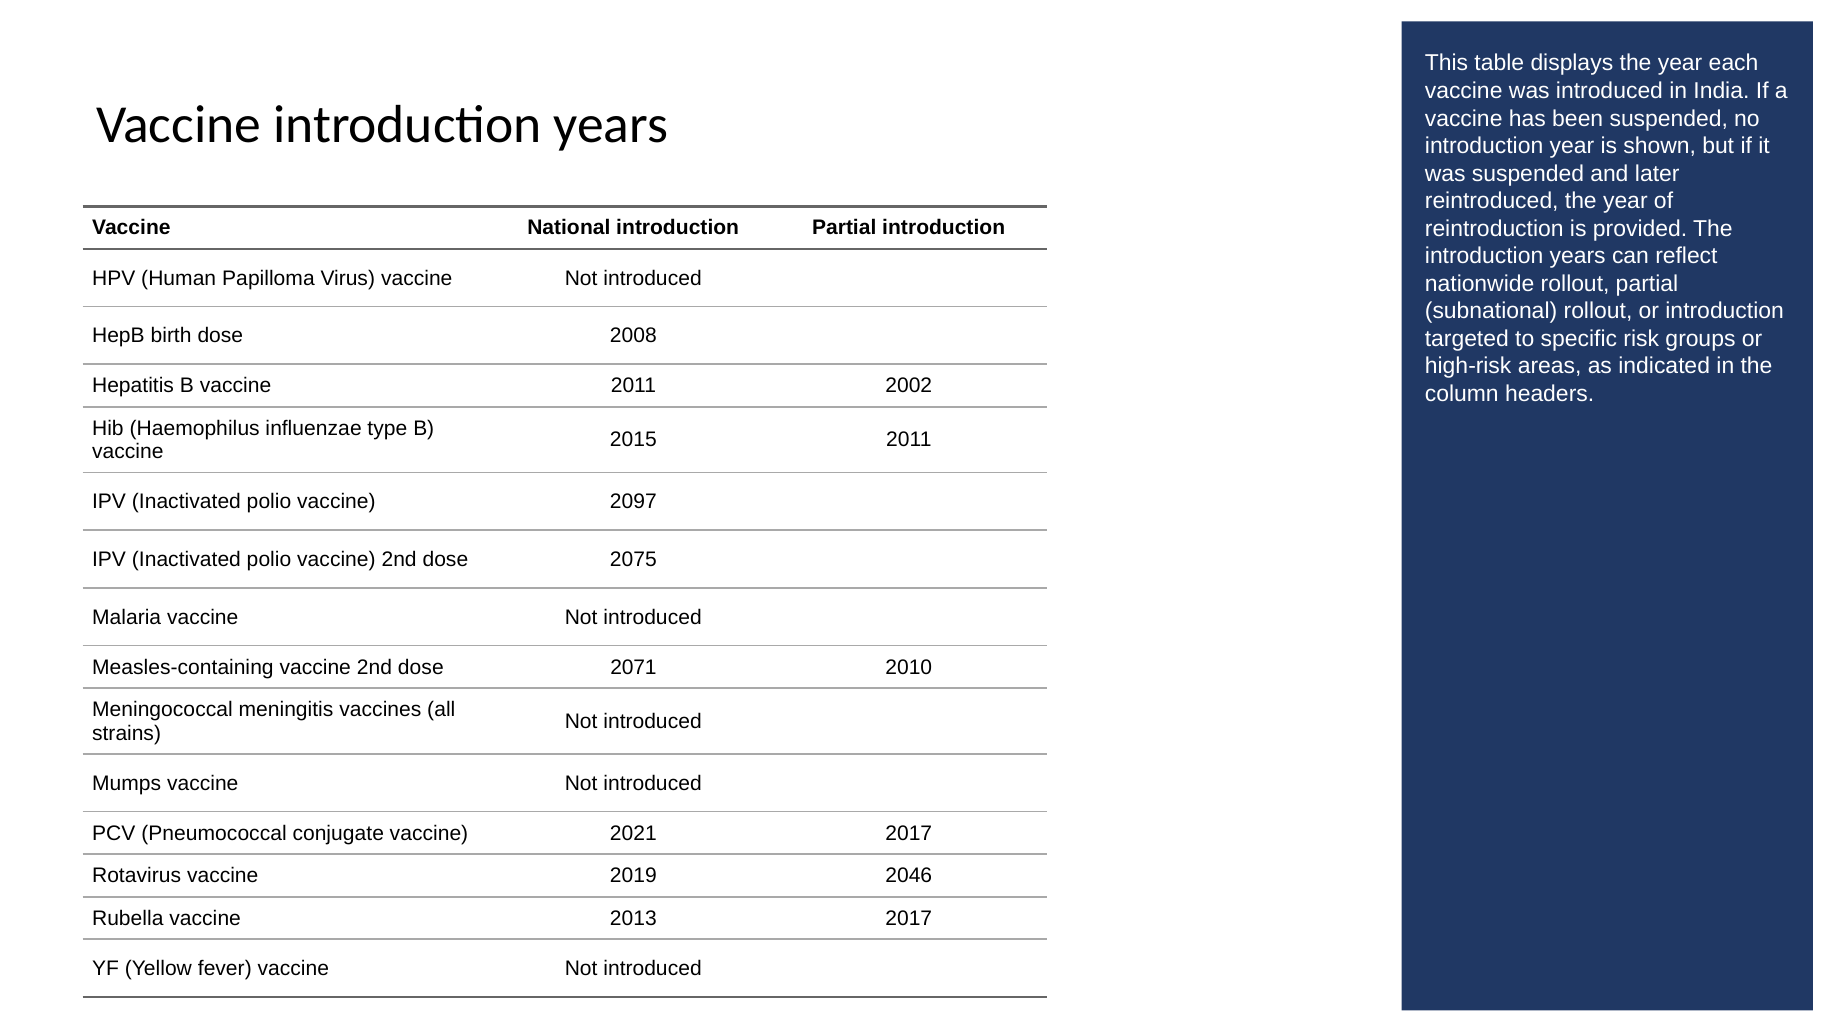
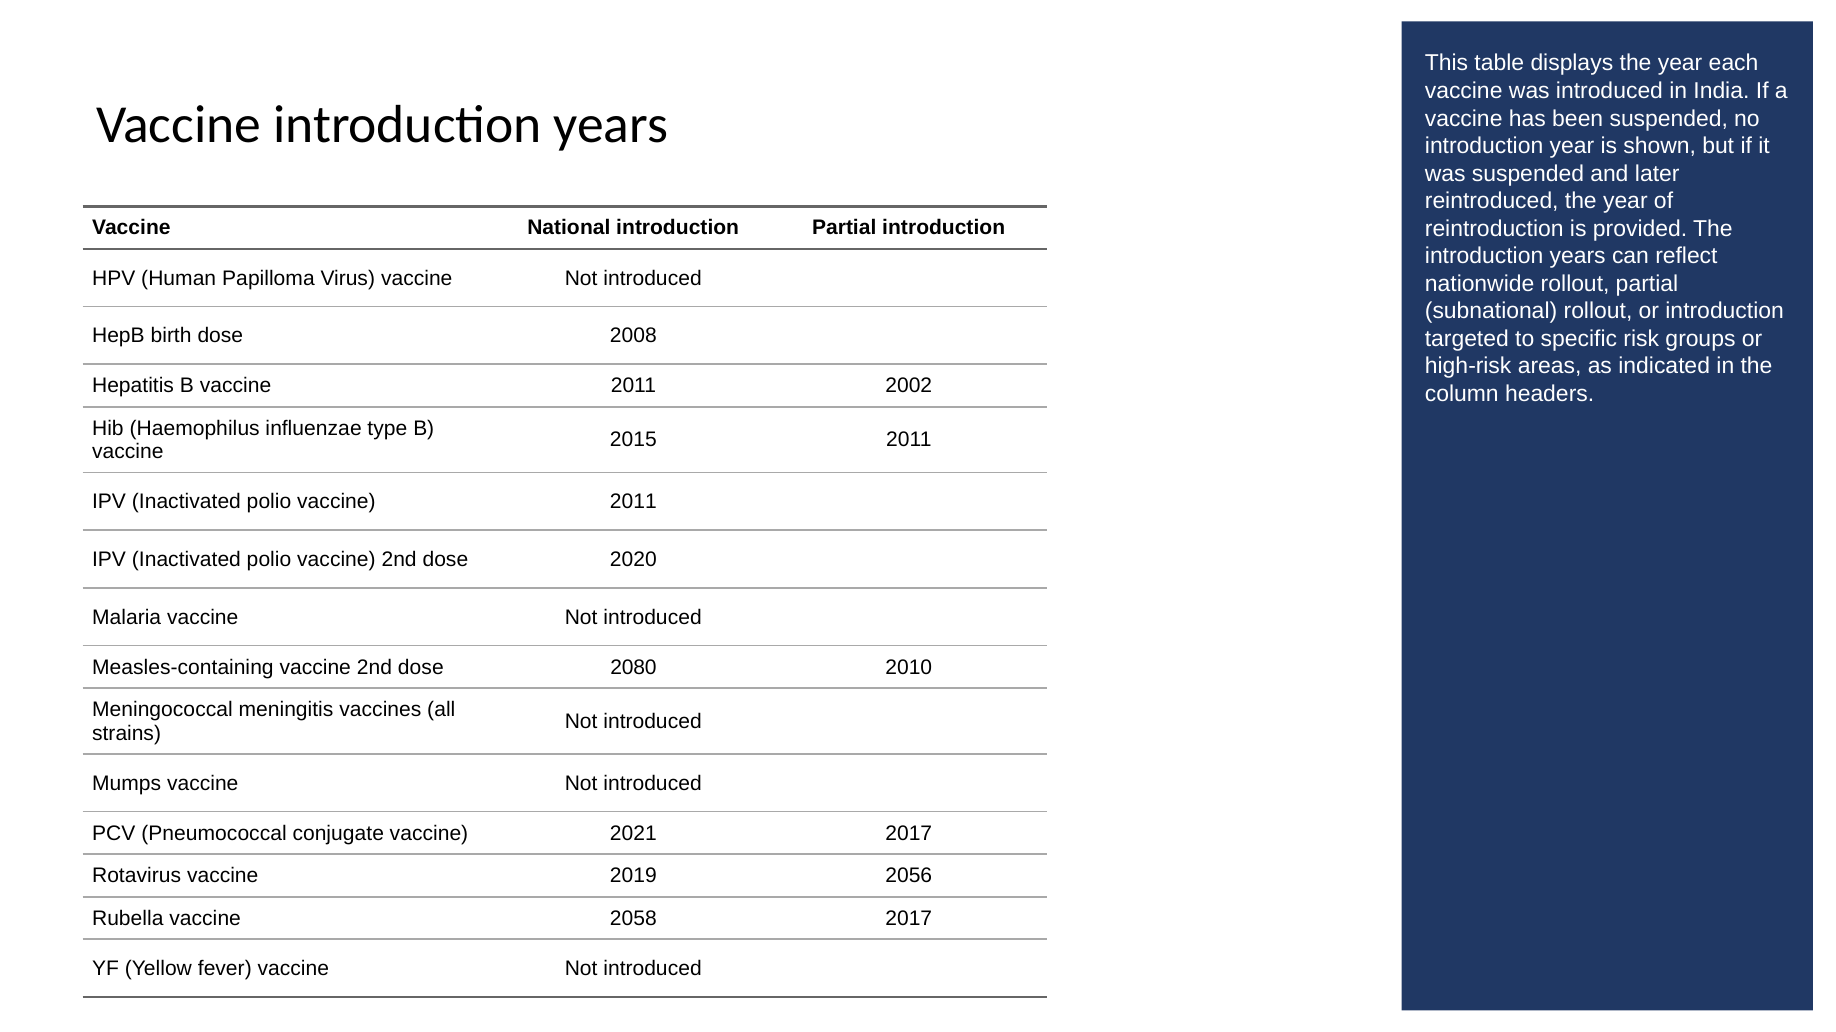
polio vaccine 2097: 2097 -> 2011 (633, 502)
2075: 2075 -> 2020 (633, 560)
2071: 2071 -> 2080 (634, 668)
2046: 2046 -> 2056 (909, 876)
2013: 2013 -> 2058 (633, 919)
